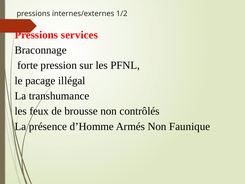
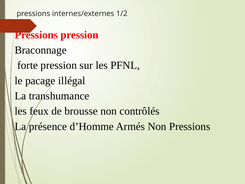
Pressions services: services -> pression (80, 35)
Non Faunique: Faunique -> Pressions (190, 126)
